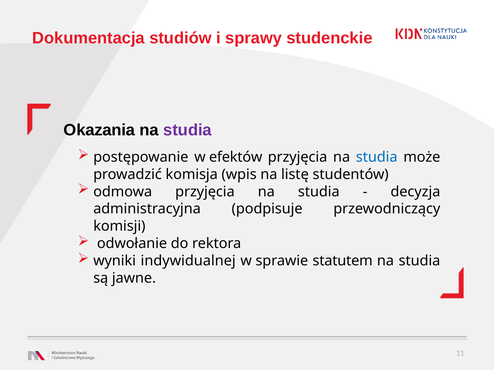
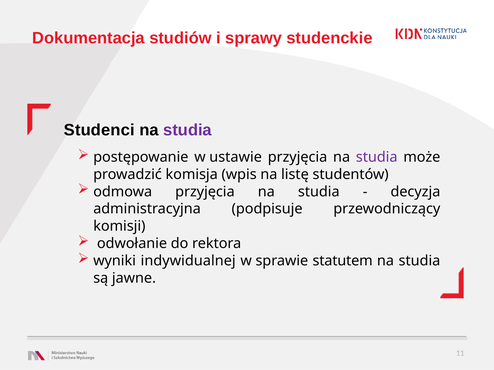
Okazania: Okazania -> Studenci (99, 130)
efektów: efektów -> ustawie (236, 157)
studia colour: blue -> purple (377, 157)
